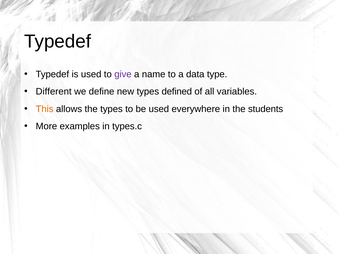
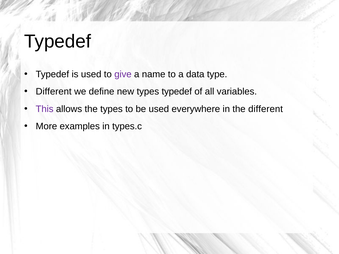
types defined: defined -> typedef (177, 92)
This colour: orange -> purple (45, 109)
the students: students -> different (266, 109)
